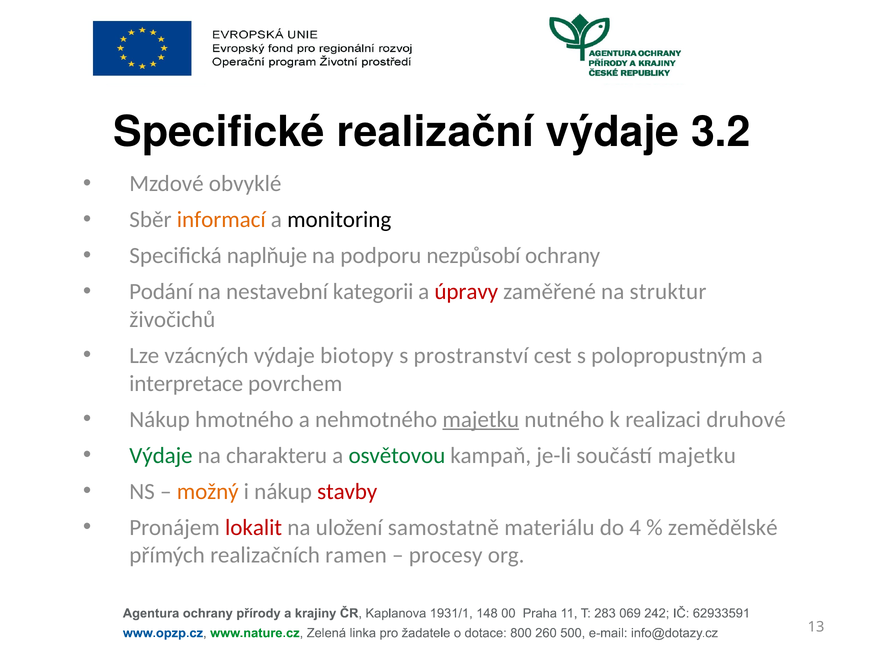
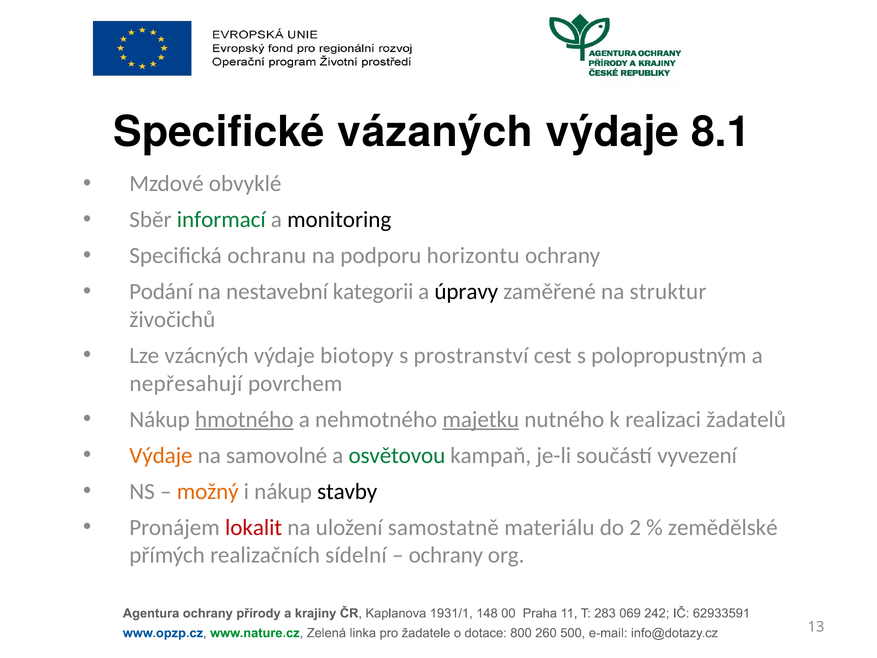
realizační: realizační -> vázaných (435, 132)
3.2: 3.2 -> 8.1 (721, 132)
informací colour: orange -> green (221, 220)
naplňuje: naplňuje -> ochranu (267, 256)
nezpůsobí: nezpůsobí -> horizontu (473, 256)
úpravy colour: red -> black (466, 292)
interpretace: interpretace -> nepřesahují (186, 383)
hmotného underline: none -> present (244, 419)
druhové: druhové -> žadatelů (746, 419)
Výdaje colour: green -> orange (161, 455)
charakteru: charakteru -> samovolné (277, 455)
součástí majetku: majetku -> vyvezení (697, 455)
stavby colour: red -> black (347, 491)
4: 4 -> 2 (635, 527)
ramen: ramen -> sídelní (356, 555)
procesy: procesy -> ochrany (446, 555)
